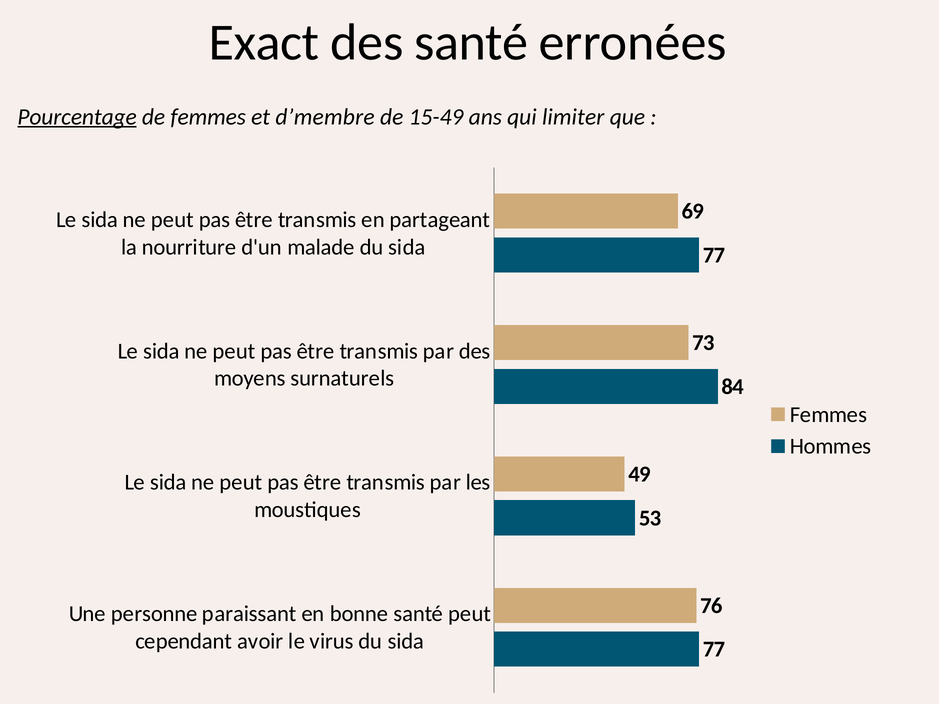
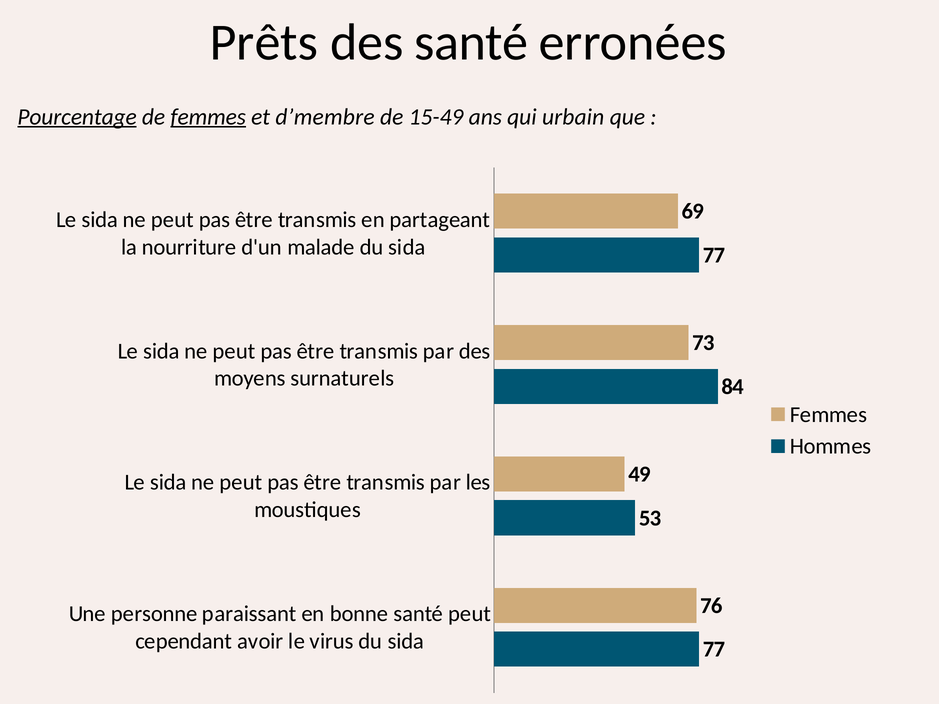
Exact: Exact -> Prêts (264, 43)
femmes underline: none -> present (208, 117)
limiter: limiter -> urbain (573, 117)
